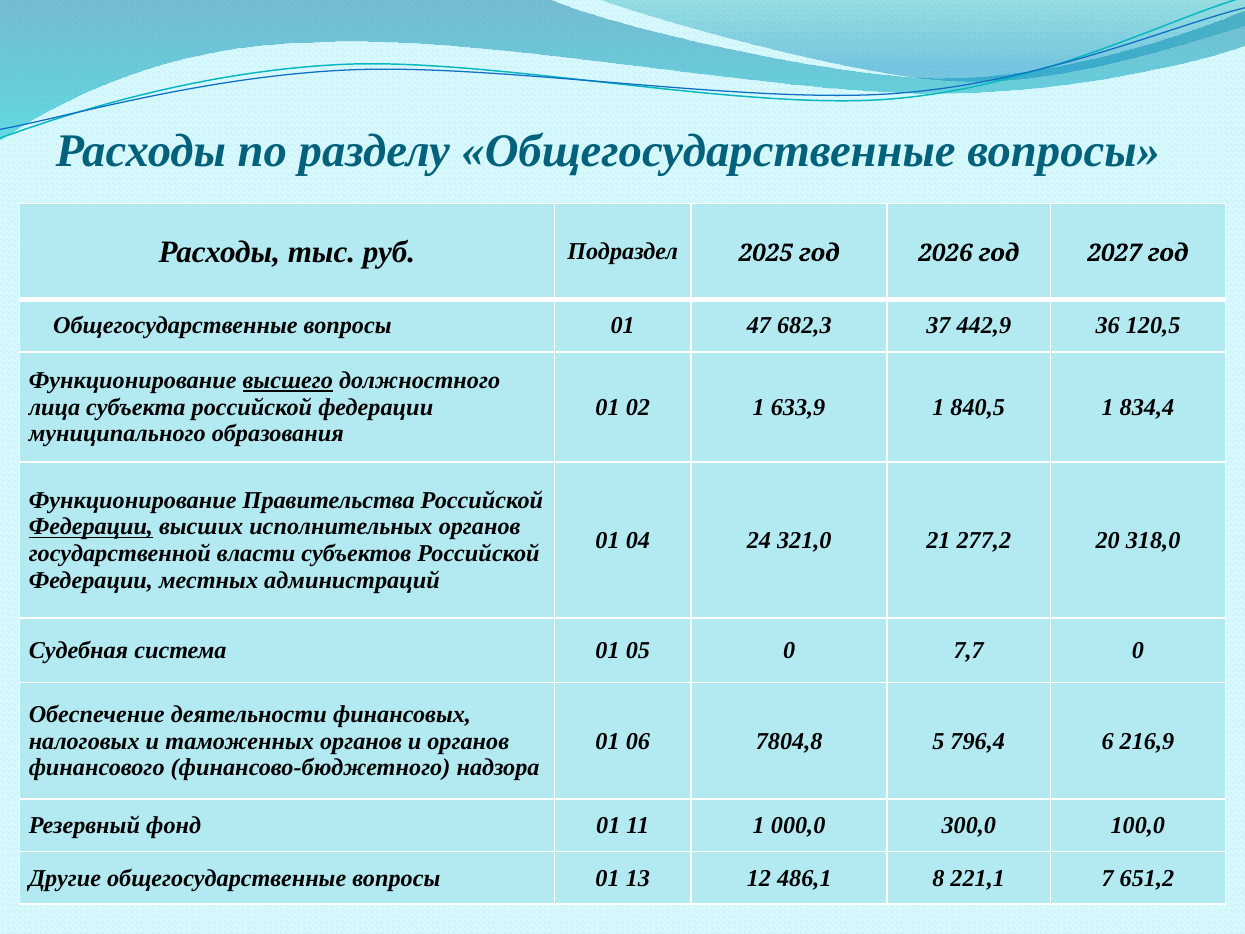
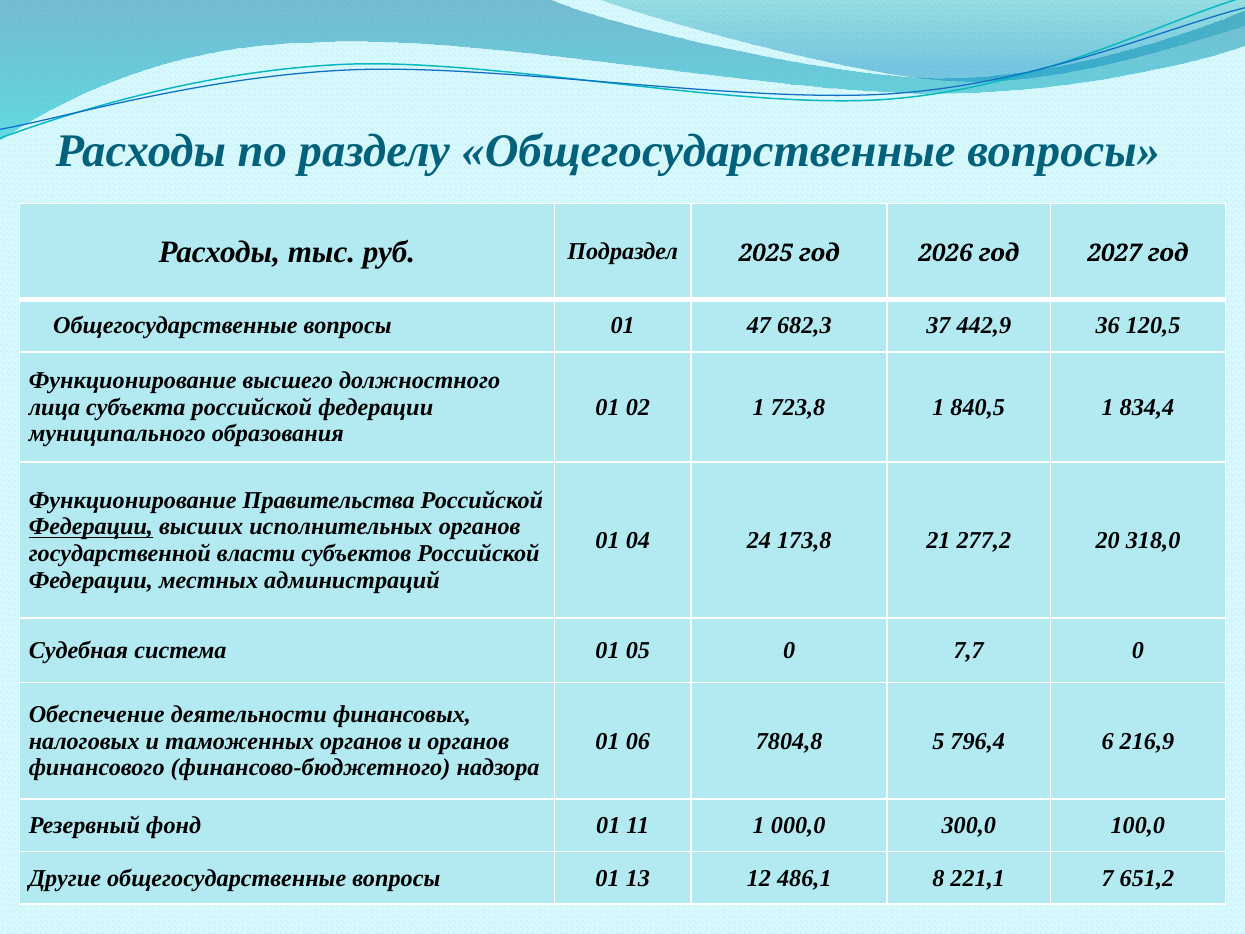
высшего underline: present -> none (288, 380)
633,9: 633,9 -> 723,8 (798, 407)
321,0: 321,0 -> 173,8 (804, 540)
